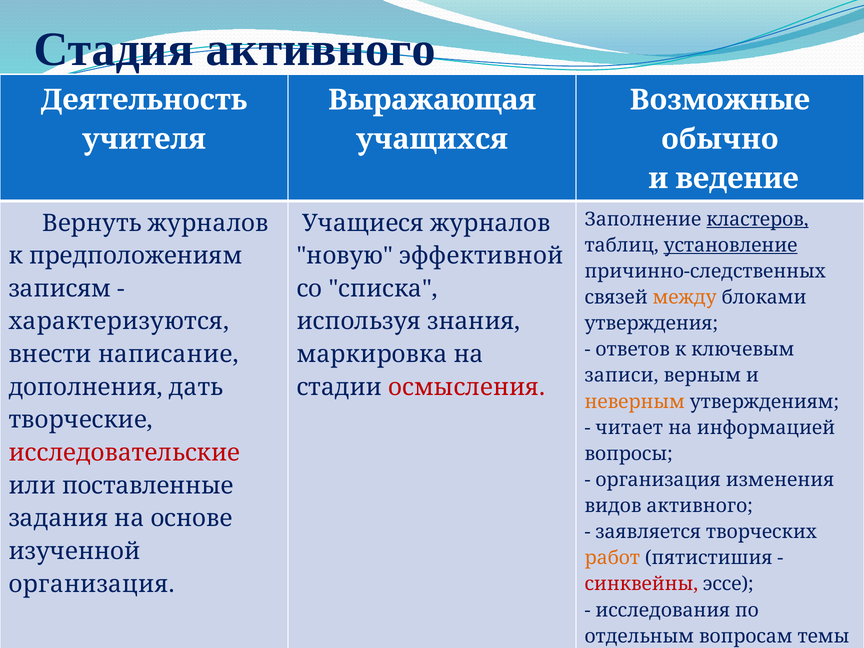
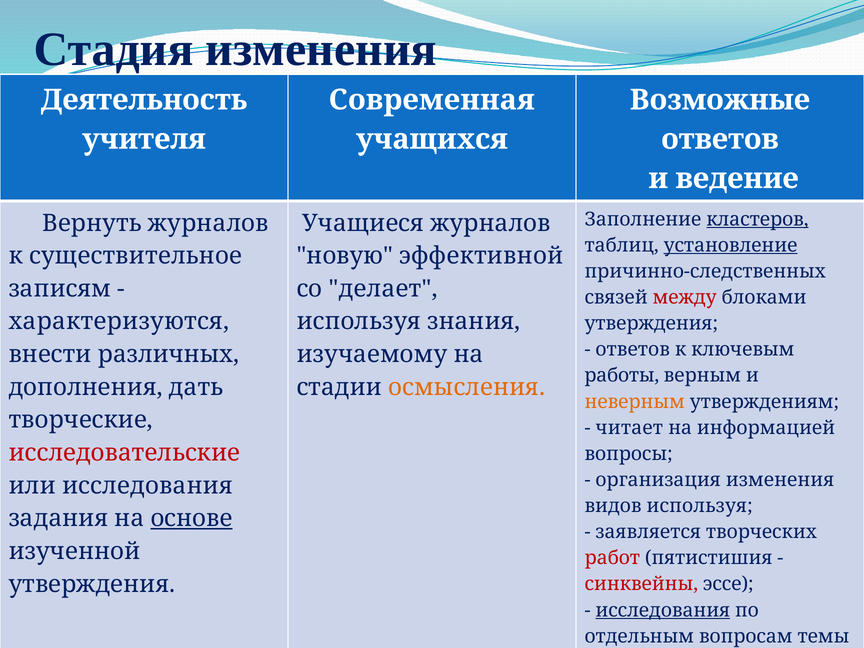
Стадия активного: активного -> изменения (321, 49)
Выражающая: Выражающая -> Современная (432, 100)
обычно: обычно -> ответов (720, 139)
предположениям: предположениям -> существительное (136, 256)
списка: списка -> делает (383, 289)
между colour: orange -> red (685, 297)
написание: написание -> различных (169, 354)
маркировка: маркировка -> изучаемому (372, 354)
записи: записи -> работы (622, 376)
осмысления colour: red -> orange (467, 387)
или поставленные: поставленные -> исследования (148, 486)
видов активного: активного -> используя (700, 506)
основе underline: none -> present (191, 519)
работ colour: orange -> red (612, 558)
организация: организация -> утверждения (92, 584)
исследования underline: none -> present (663, 610)
